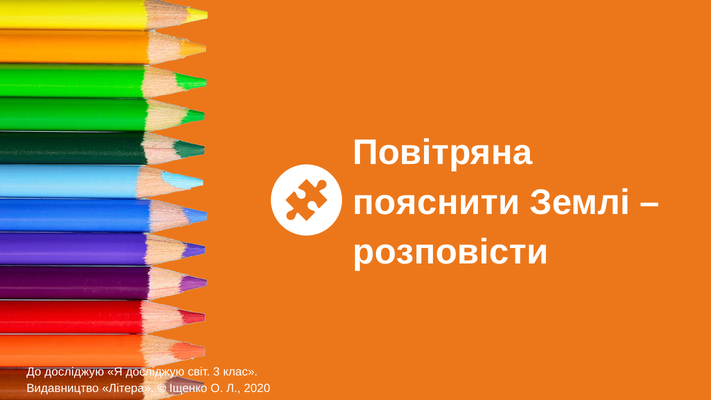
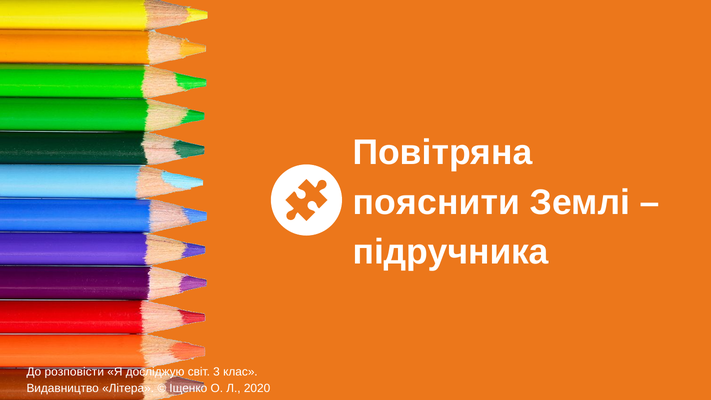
розповісти: розповісти -> підручника (451, 252)
До досліджую: досліджую -> розповісти (74, 372)
